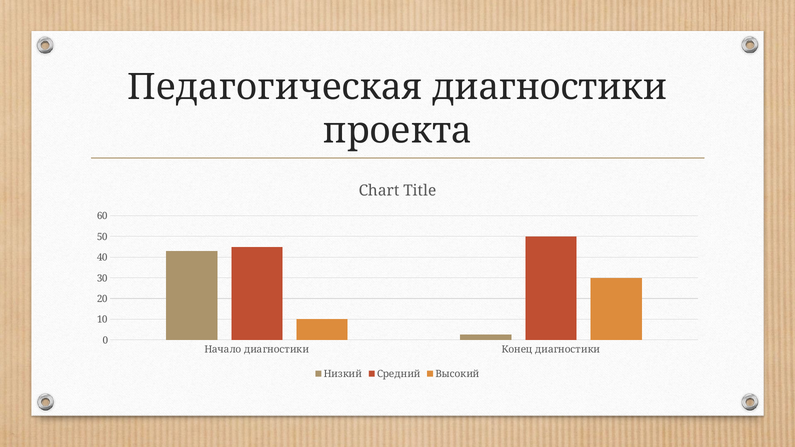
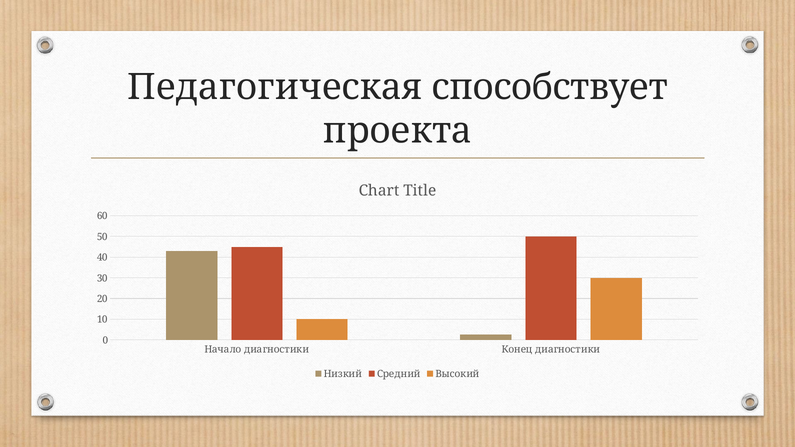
Педагогическая диагностики: диагностики -> способствует (550, 87)
